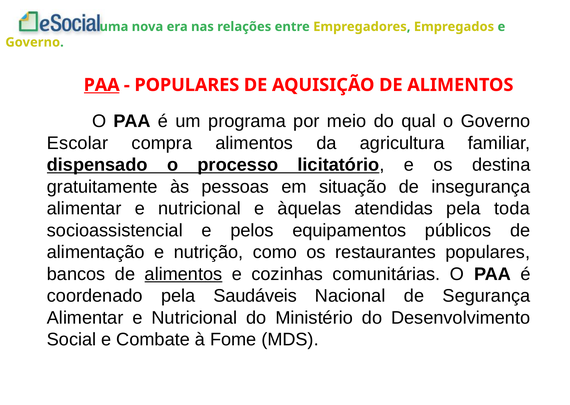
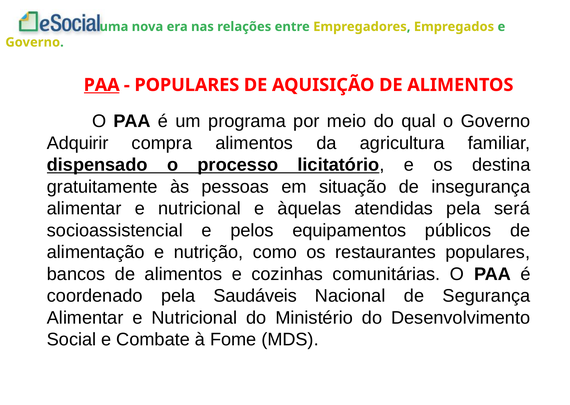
Escolar: Escolar -> Adquirir (78, 143)
toda: toda -> será (512, 208)
alimentos underline: present -> none (183, 274)
